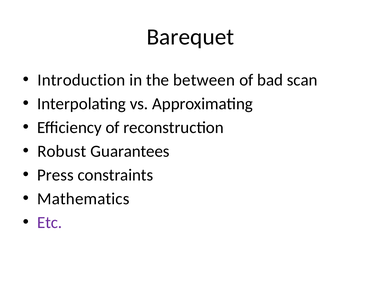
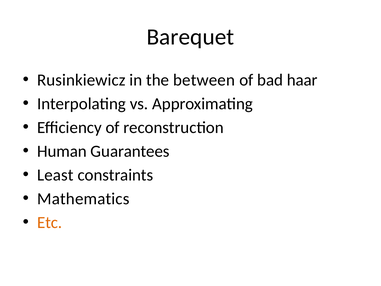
Introduction: Introduction -> Rusinkiewicz (81, 80)
scan: scan -> haar (302, 80)
Robust: Robust -> Human (62, 151)
Press: Press -> Least (55, 175)
Etc colour: purple -> orange (50, 222)
